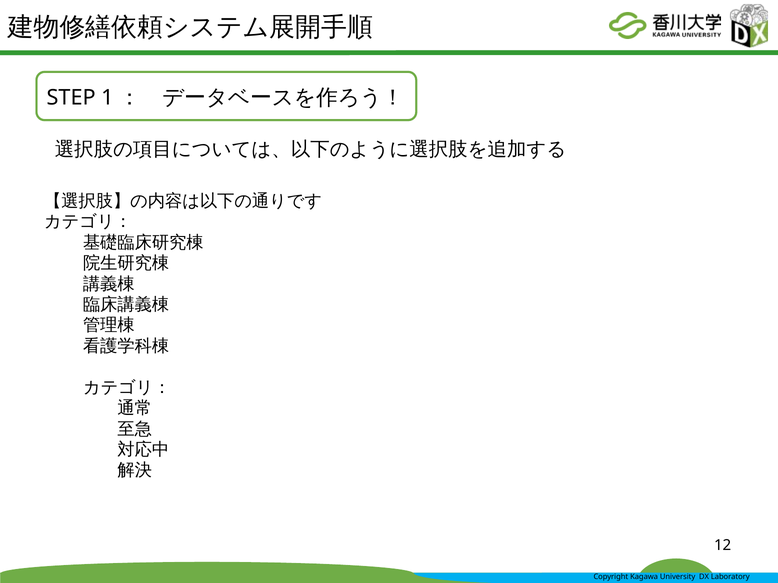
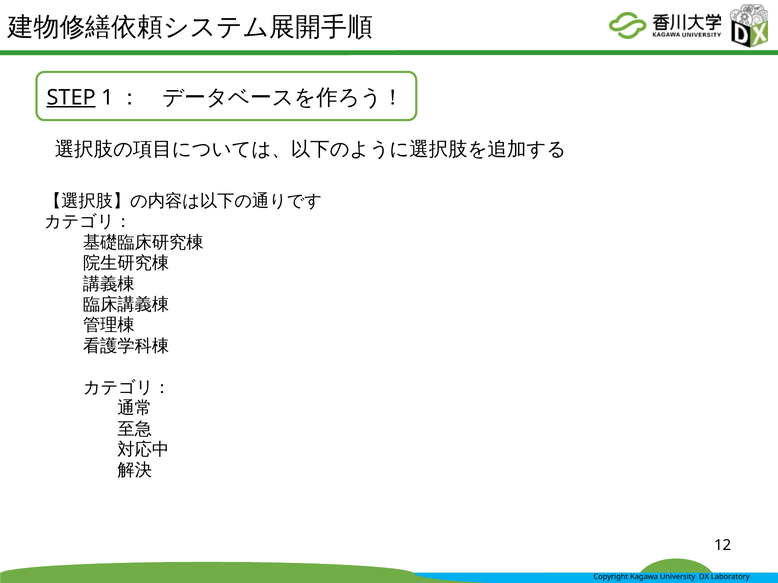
STEP underline: none -> present (71, 98)
